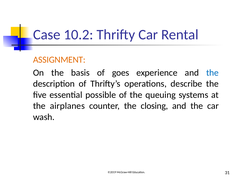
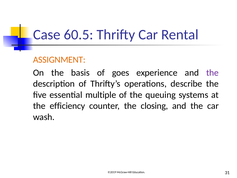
10.2: 10.2 -> 60.5 (79, 35)
the colour: blue -> purple (212, 73)
possible: possible -> multiple (101, 95)
airplanes: airplanes -> efficiency (67, 106)
